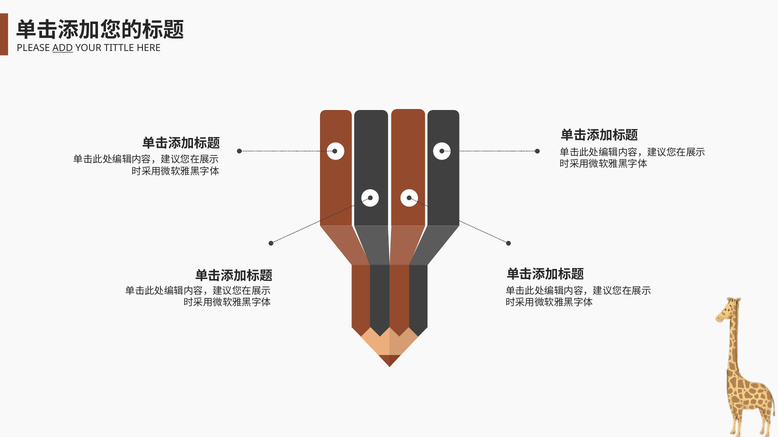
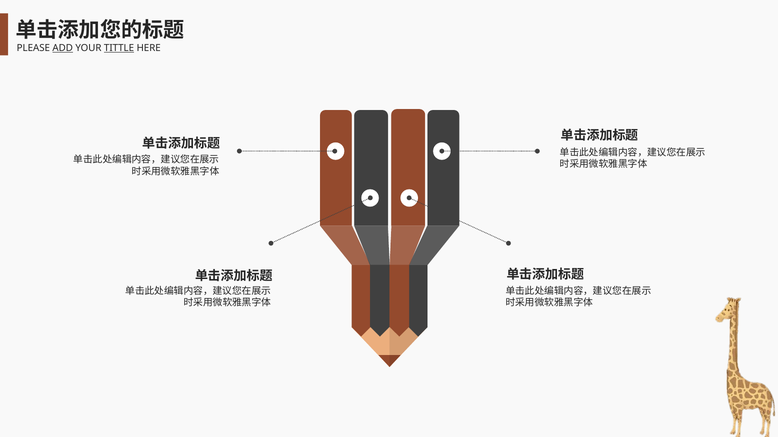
TITTLE underline: none -> present (119, 48)
